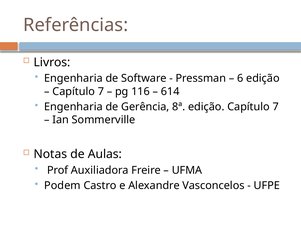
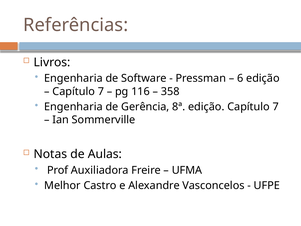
614: 614 -> 358 (170, 91)
Podem: Podem -> Melhor (62, 185)
